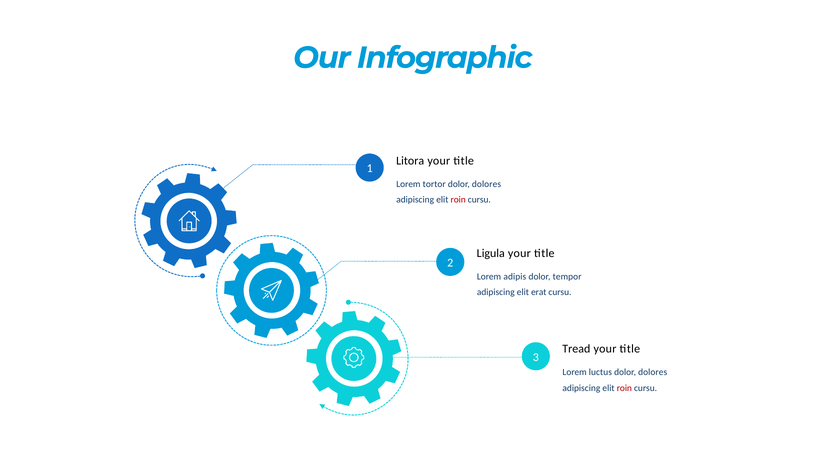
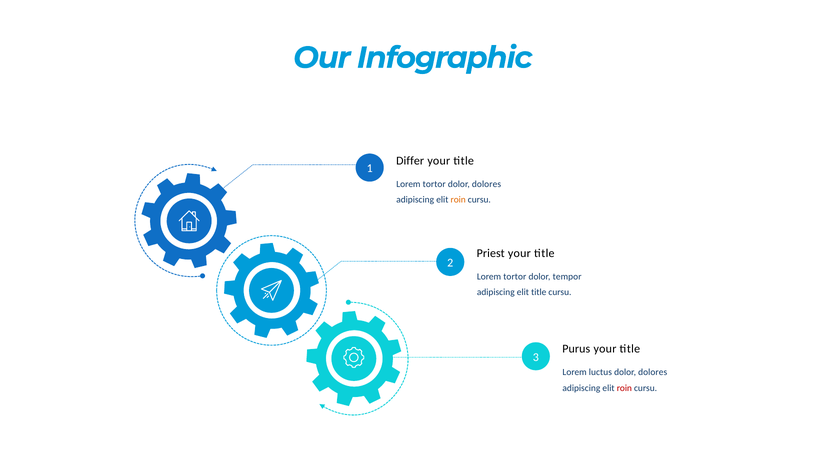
Litora: Litora -> Differ (410, 161)
roin colour: red -> orange (458, 200)
Ligula: Ligula -> Priest (491, 254)
adipis: adipis -> tortor (515, 277)
elit erat: erat -> title (539, 293)
Tread: Tread -> Purus (576, 349)
